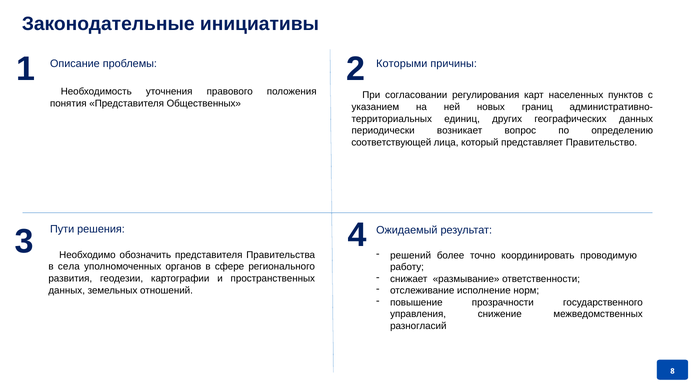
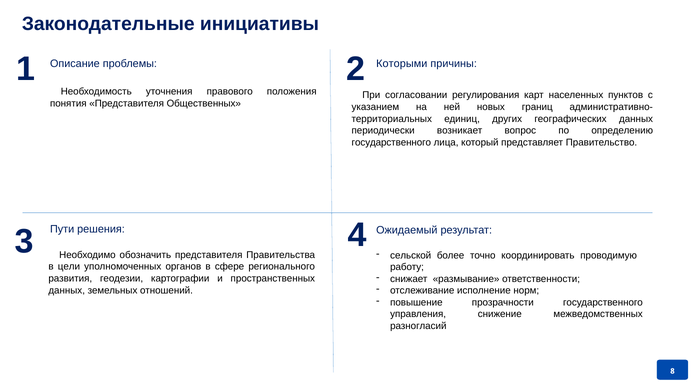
соответствующей: соответствующей -> государственного (391, 142)
решений: решений -> сельской (411, 255)
села: села -> цели (69, 267)
